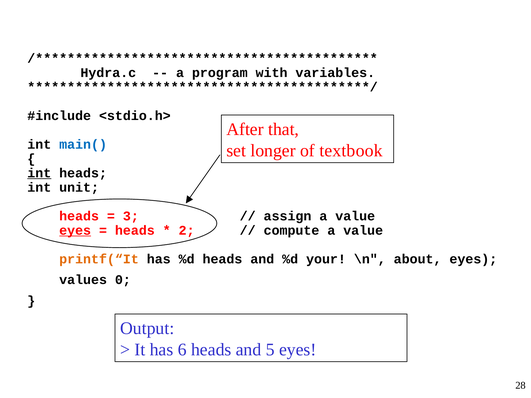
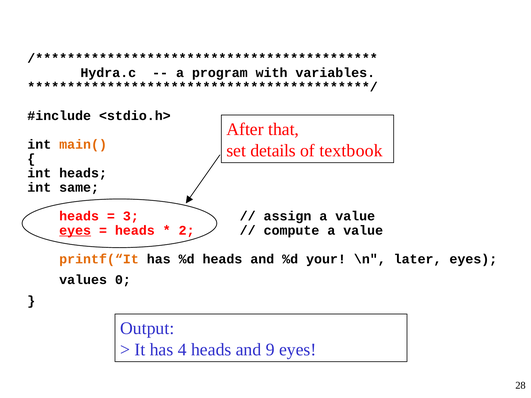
main( colour: blue -> orange (83, 144)
longer: longer -> details (273, 151)
int underline: present -> none (39, 173)
unit: unit -> same (79, 187)
about: about -> later (418, 259)
6: 6 -> 4 (182, 350)
5: 5 -> 9 (270, 350)
